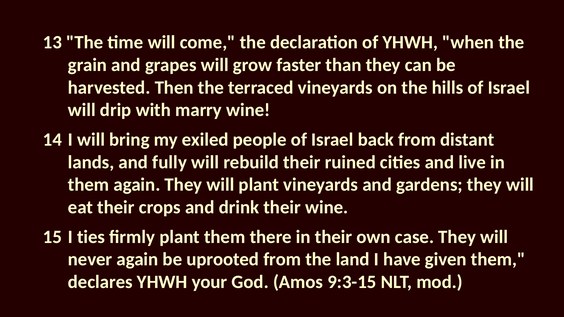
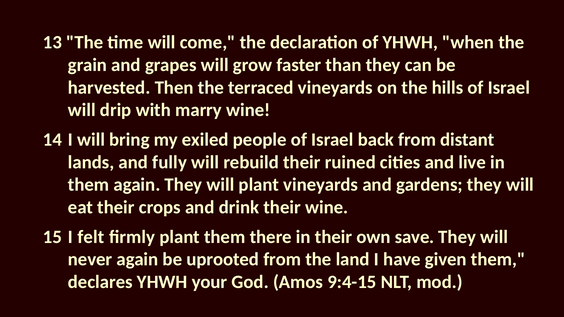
ties: ties -> felt (91, 237)
case: case -> save (415, 237)
9:3-15: 9:3-15 -> 9:4-15 (352, 282)
